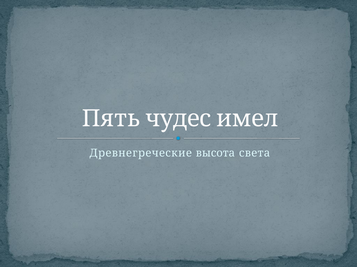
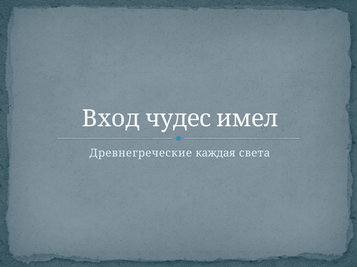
Пять: Пять -> Вход (111, 119)
высота: высота -> каждая (215, 154)
